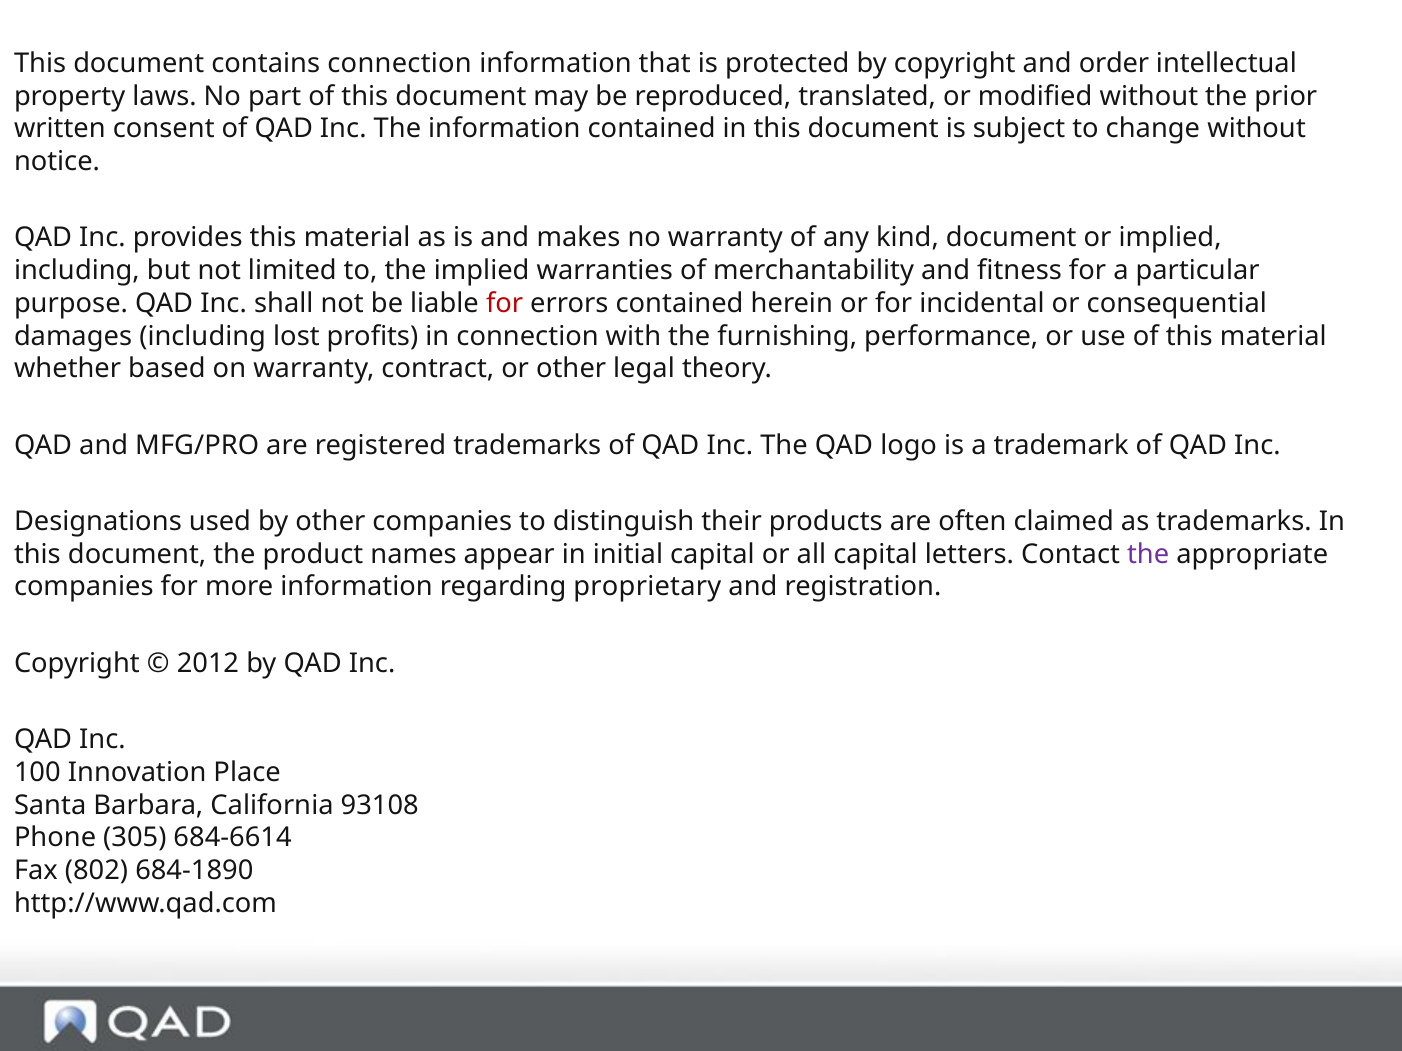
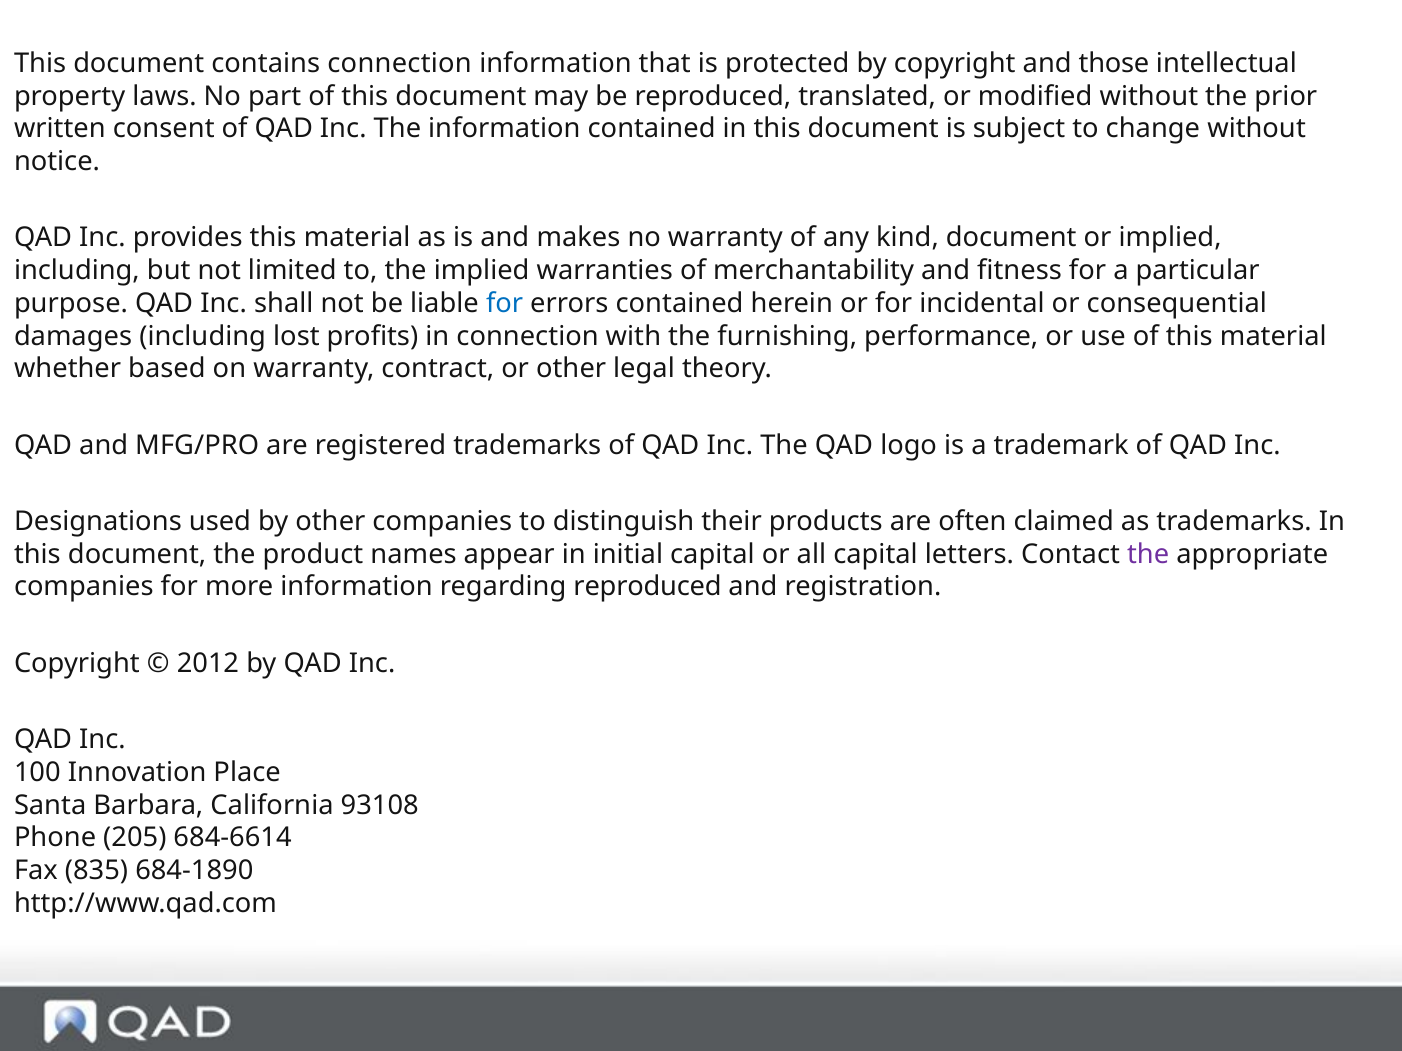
order: order -> those (1114, 63)
for colour: red -> blue (505, 304)
regarding proprietary: proprietary -> reproduced (648, 587)
305: 305 -> 205 (135, 838)
802: 802 -> 835 (97, 871)
